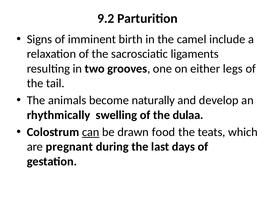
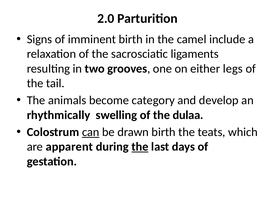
9.2: 9.2 -> 2.0 (106, 19)
naturally: naturally -> category (153, 100)
drawn food: food -> birth (164, 132)
pregnant: pregnant -> apparent (69, 147)
the underline: none -> present (140, 147)
